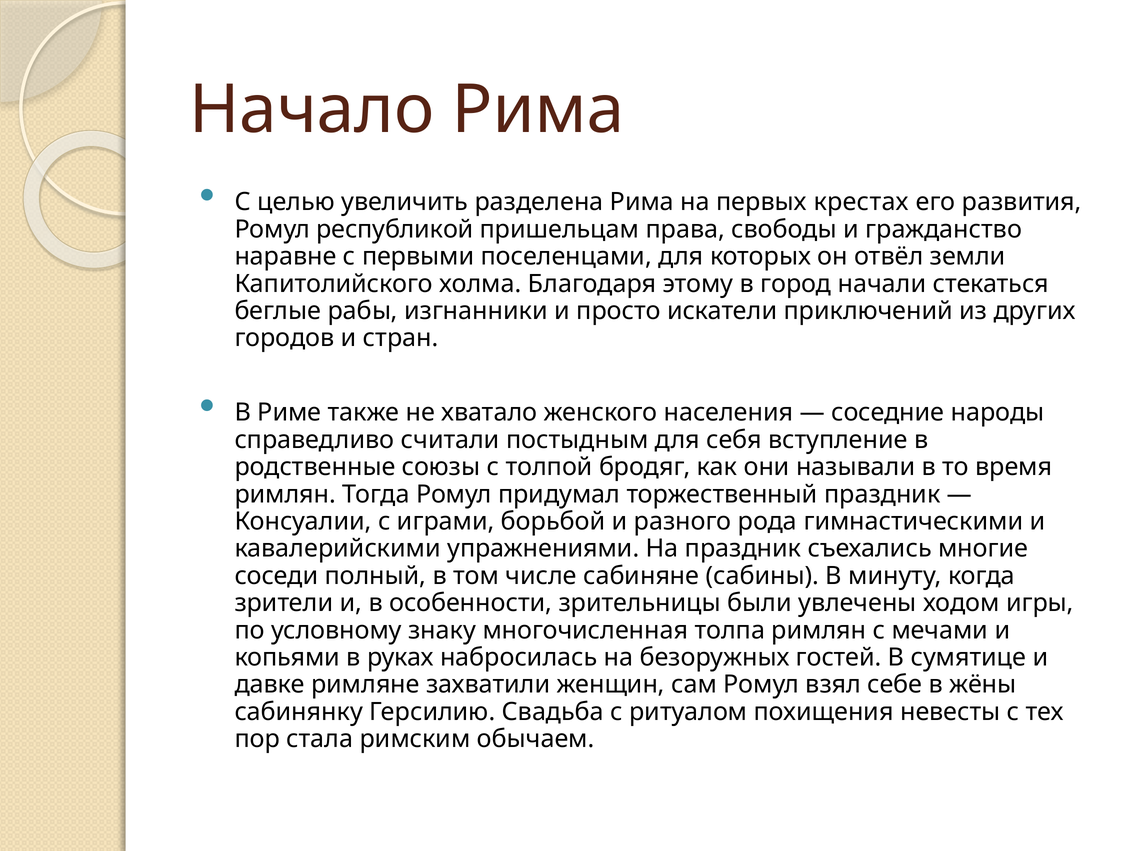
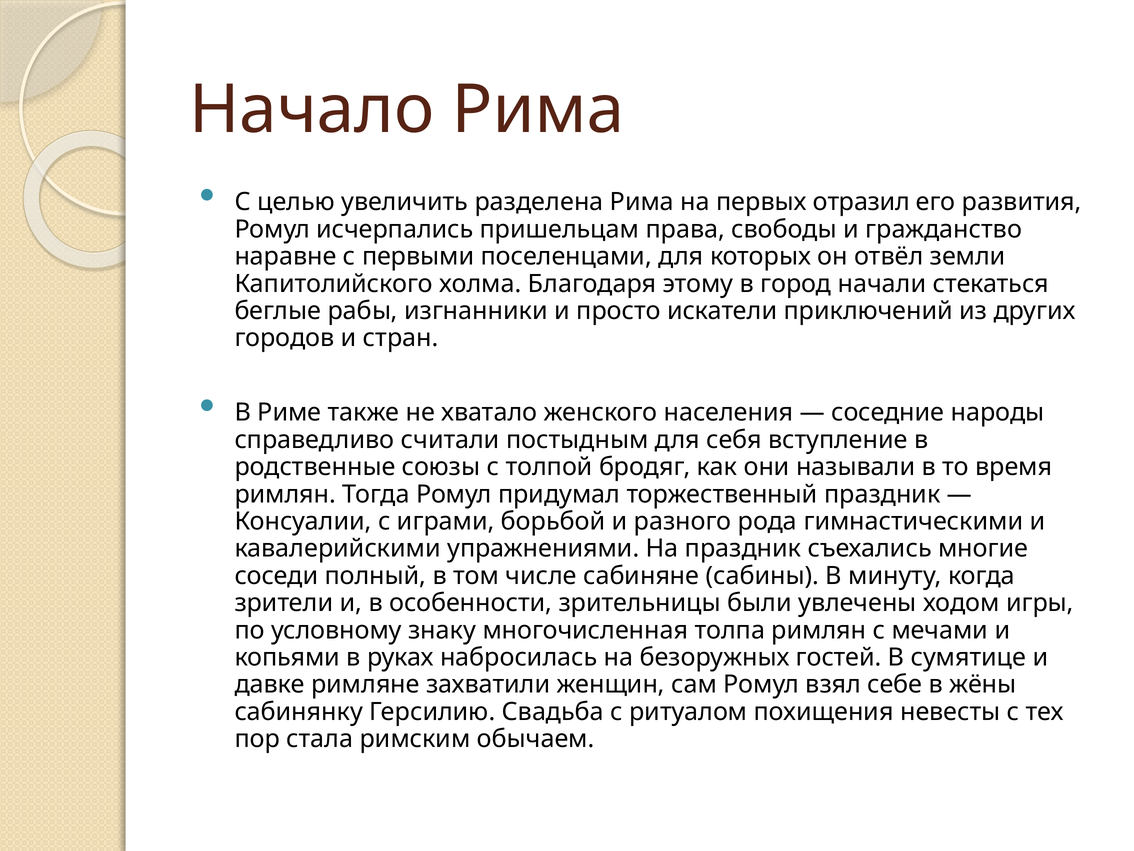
крестах: крестах -> отразил (861, 202)
республикой: республикой -> исчерпались (395, 229)
